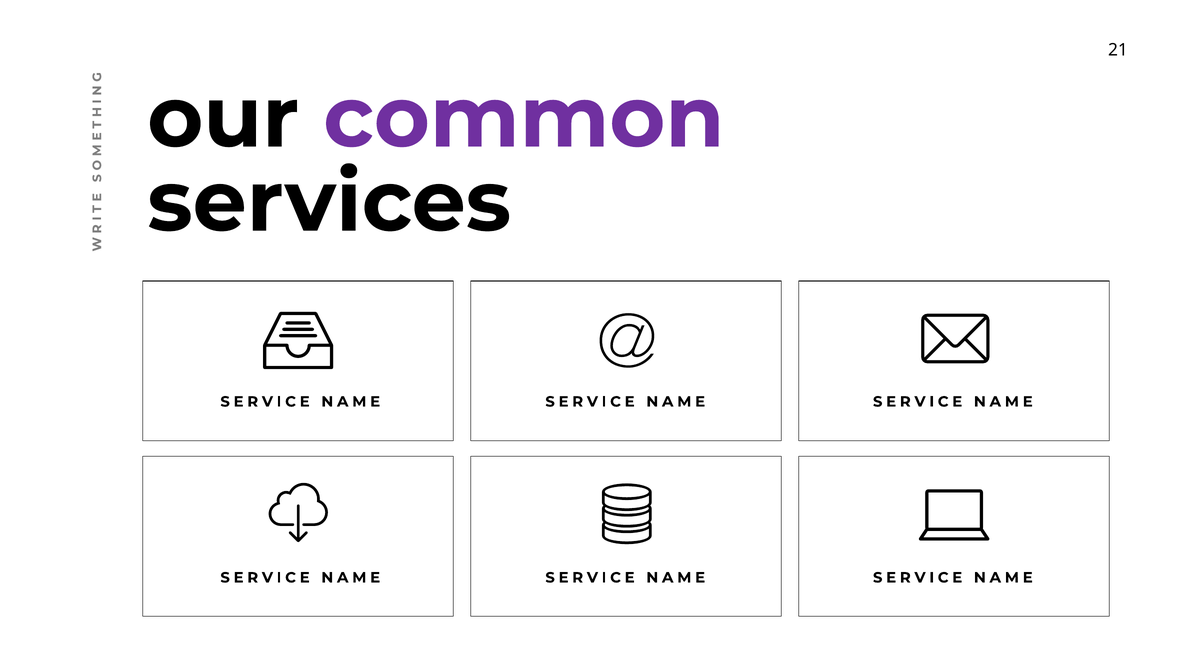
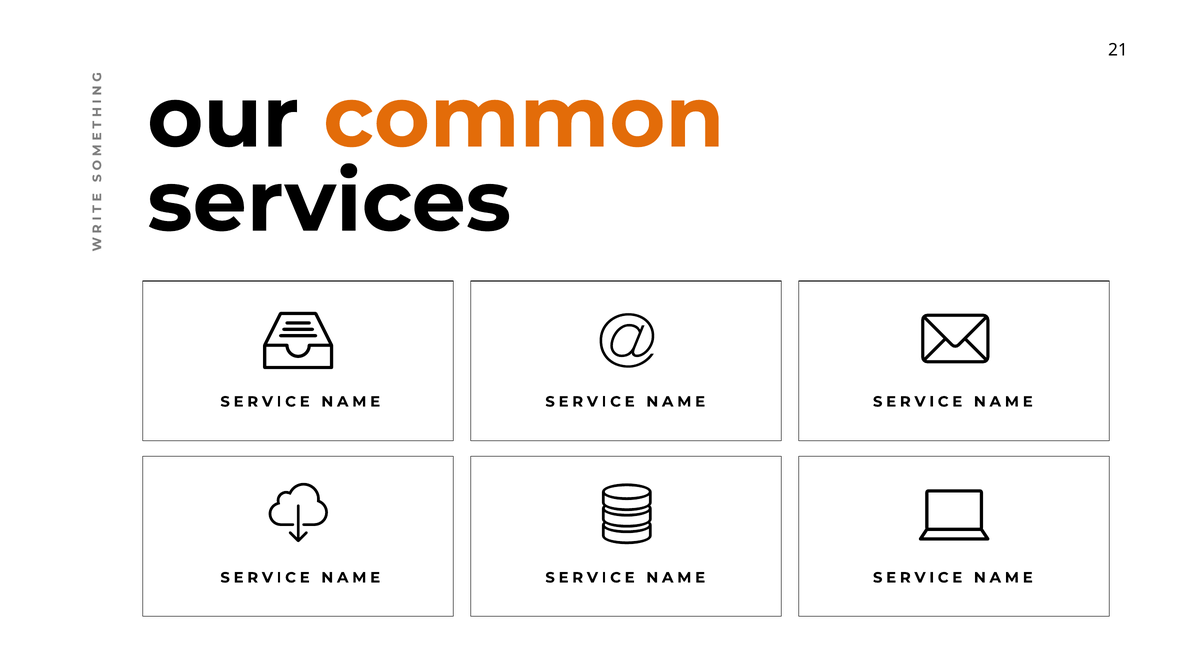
common colour: purple -> orange (524, 118)
